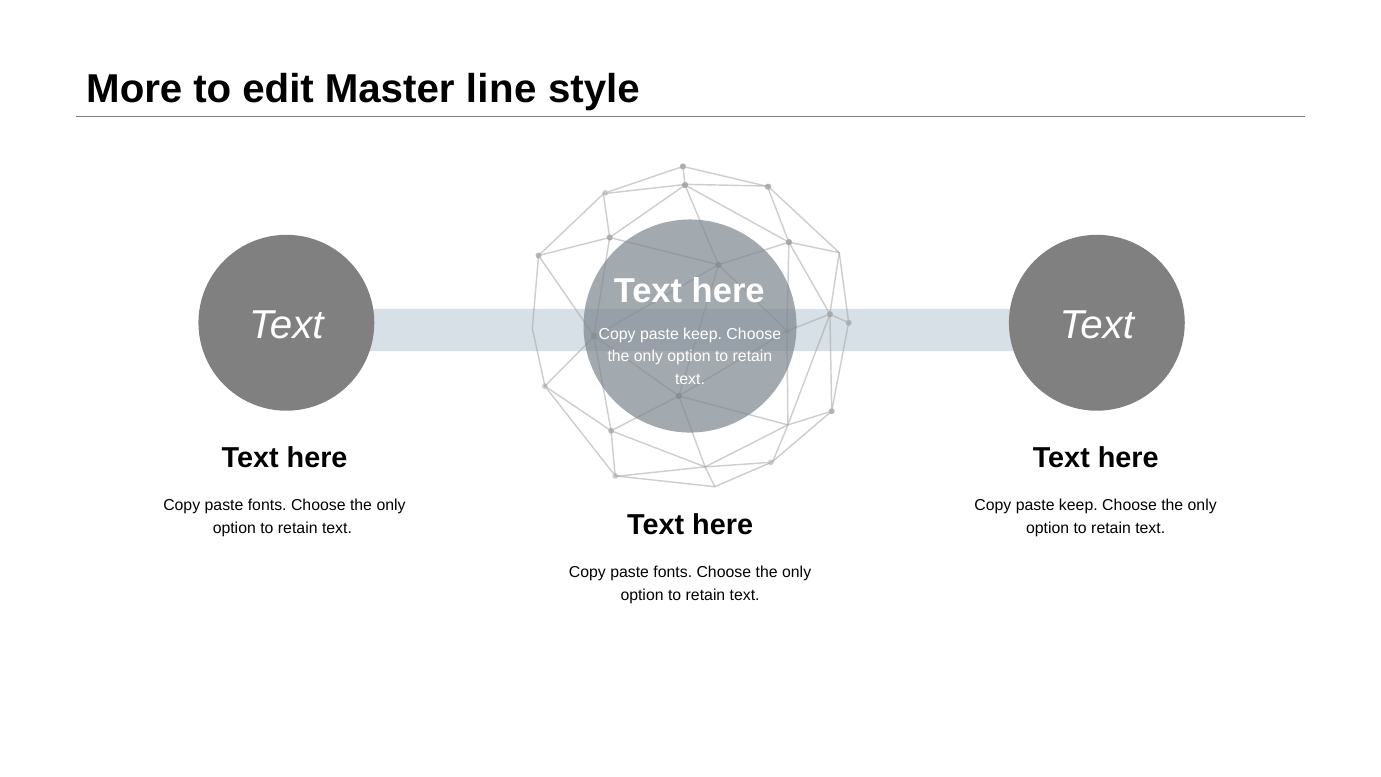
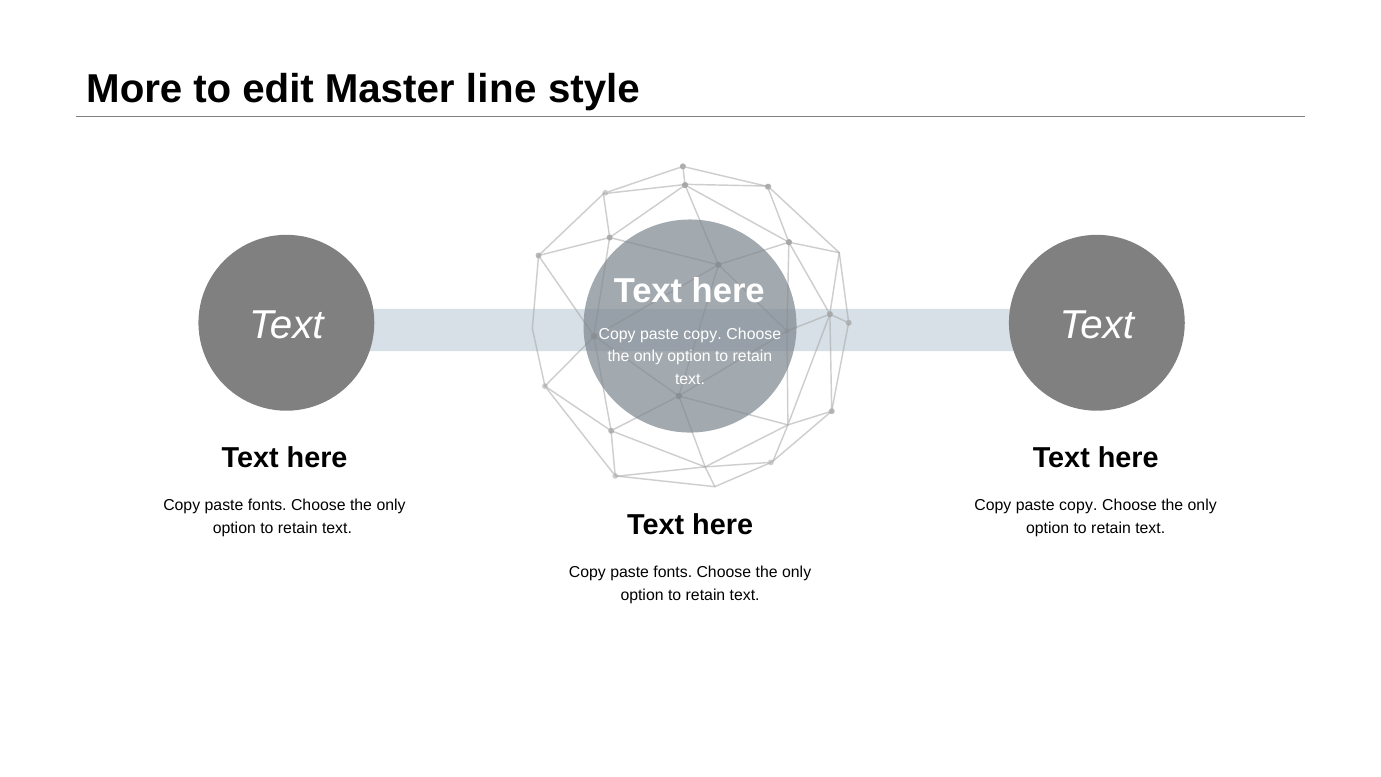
keep: keep -> copy (703, 334)
keep: keep -> copy (1078, 505)
